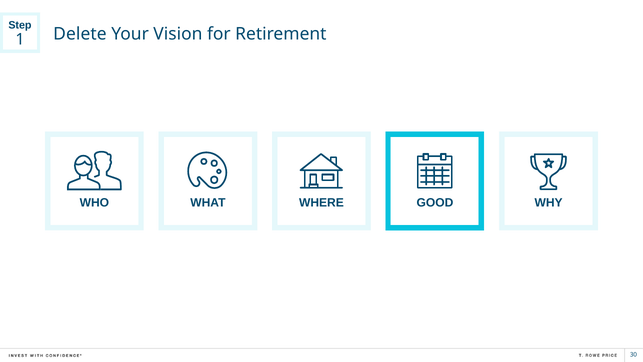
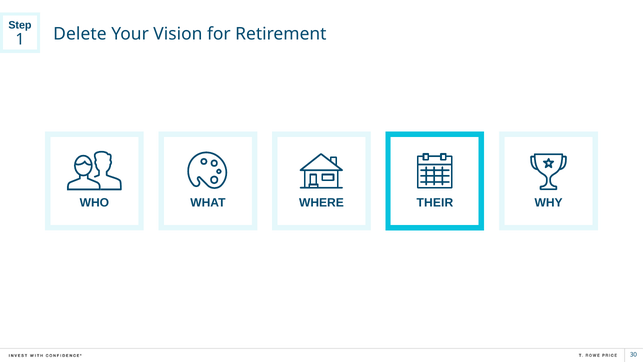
GOOD: GOOD -> THEIR (435, 203)
